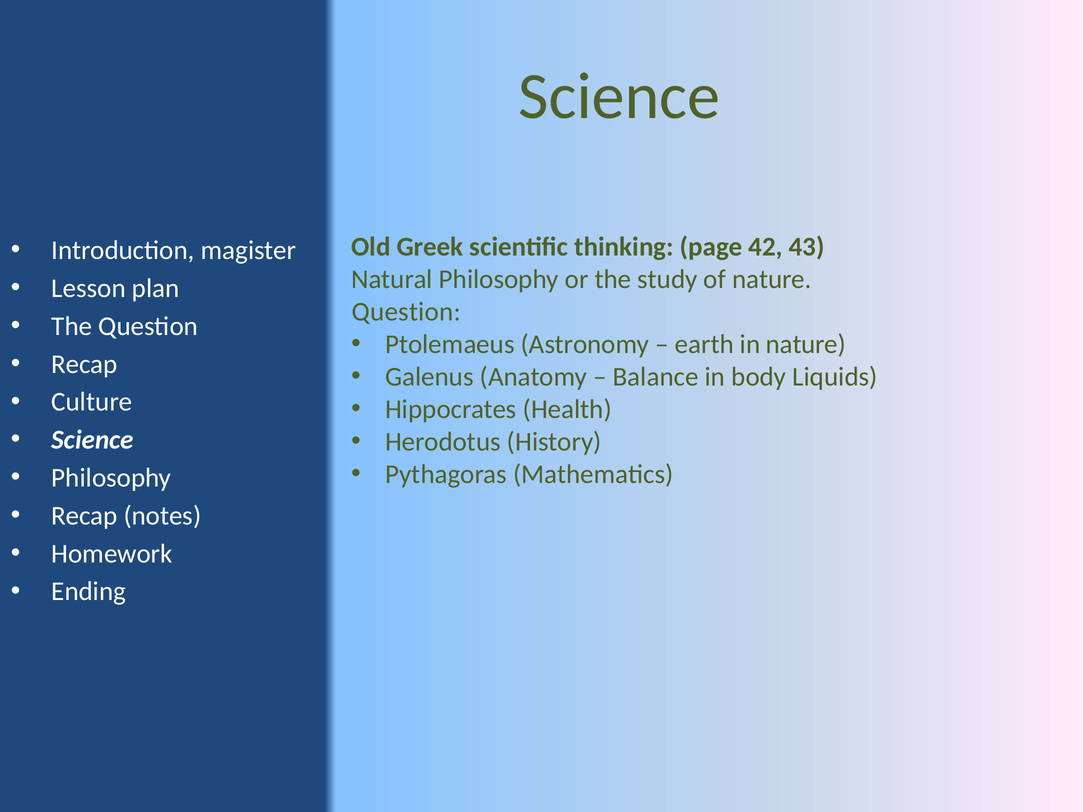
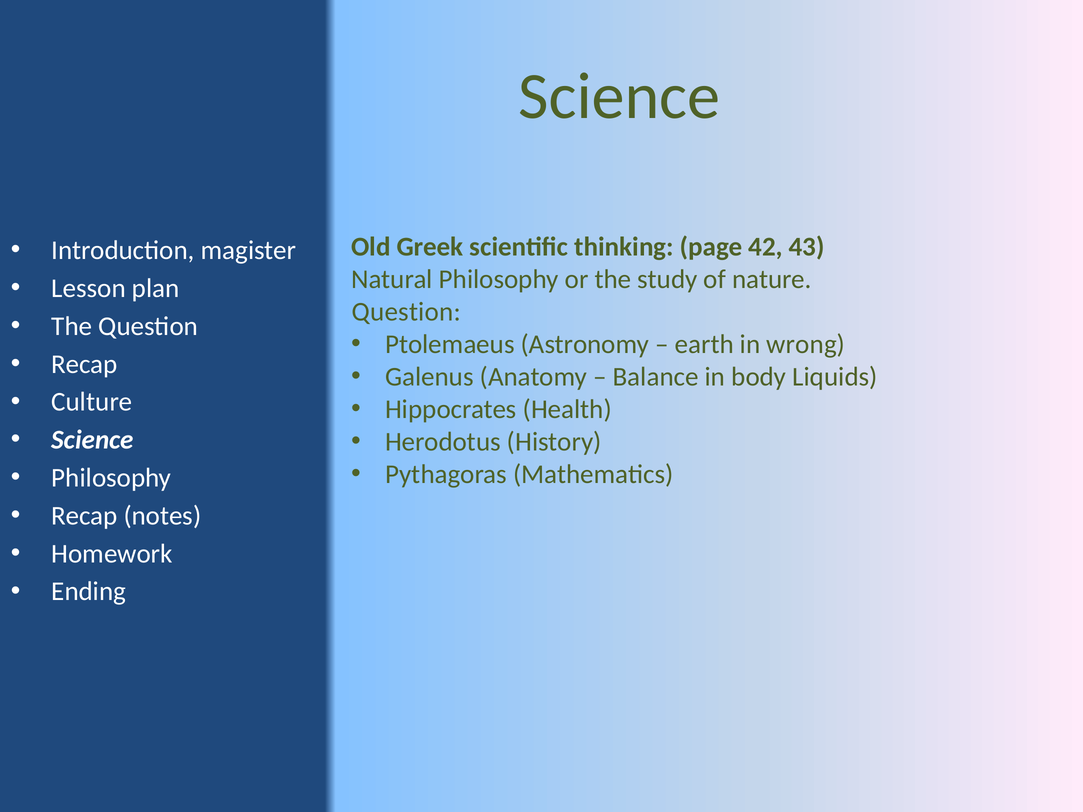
in nature: nature -> wrong (806, 344)
